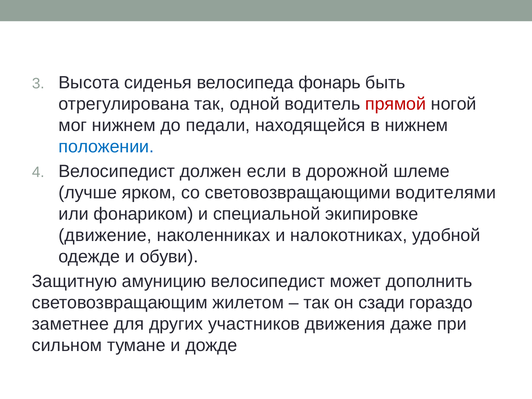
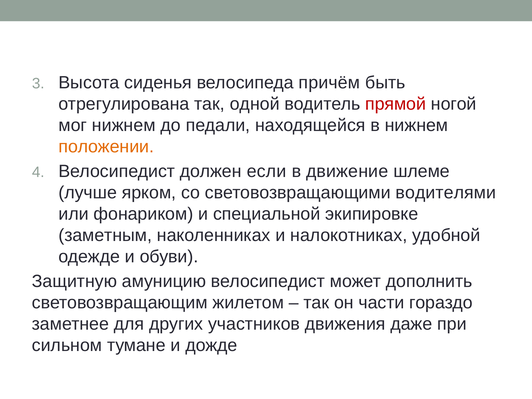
фонарь: фонарь -> причём (329, 83)
положении colour: blue -> orange (106, 147)
дорожной: дорожной -> движение (347, 171)
движение: движение -> заметным (105, 235)
сзади: сзади -> части (382, 303)
